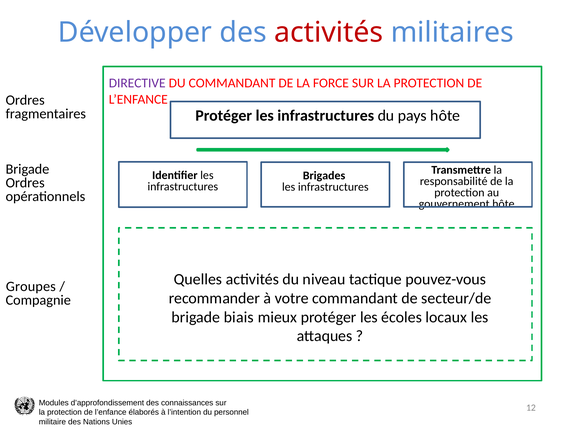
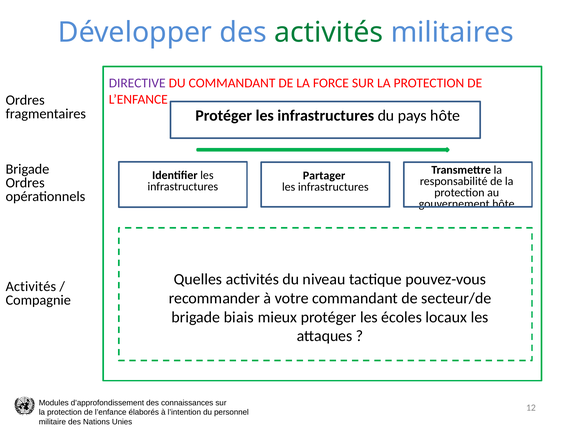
activités colour: red -> green (329, 32)
Brigades: Brigades -> Partager (324, 176)
Groupes: Groupes -> Activités (31, 287)
